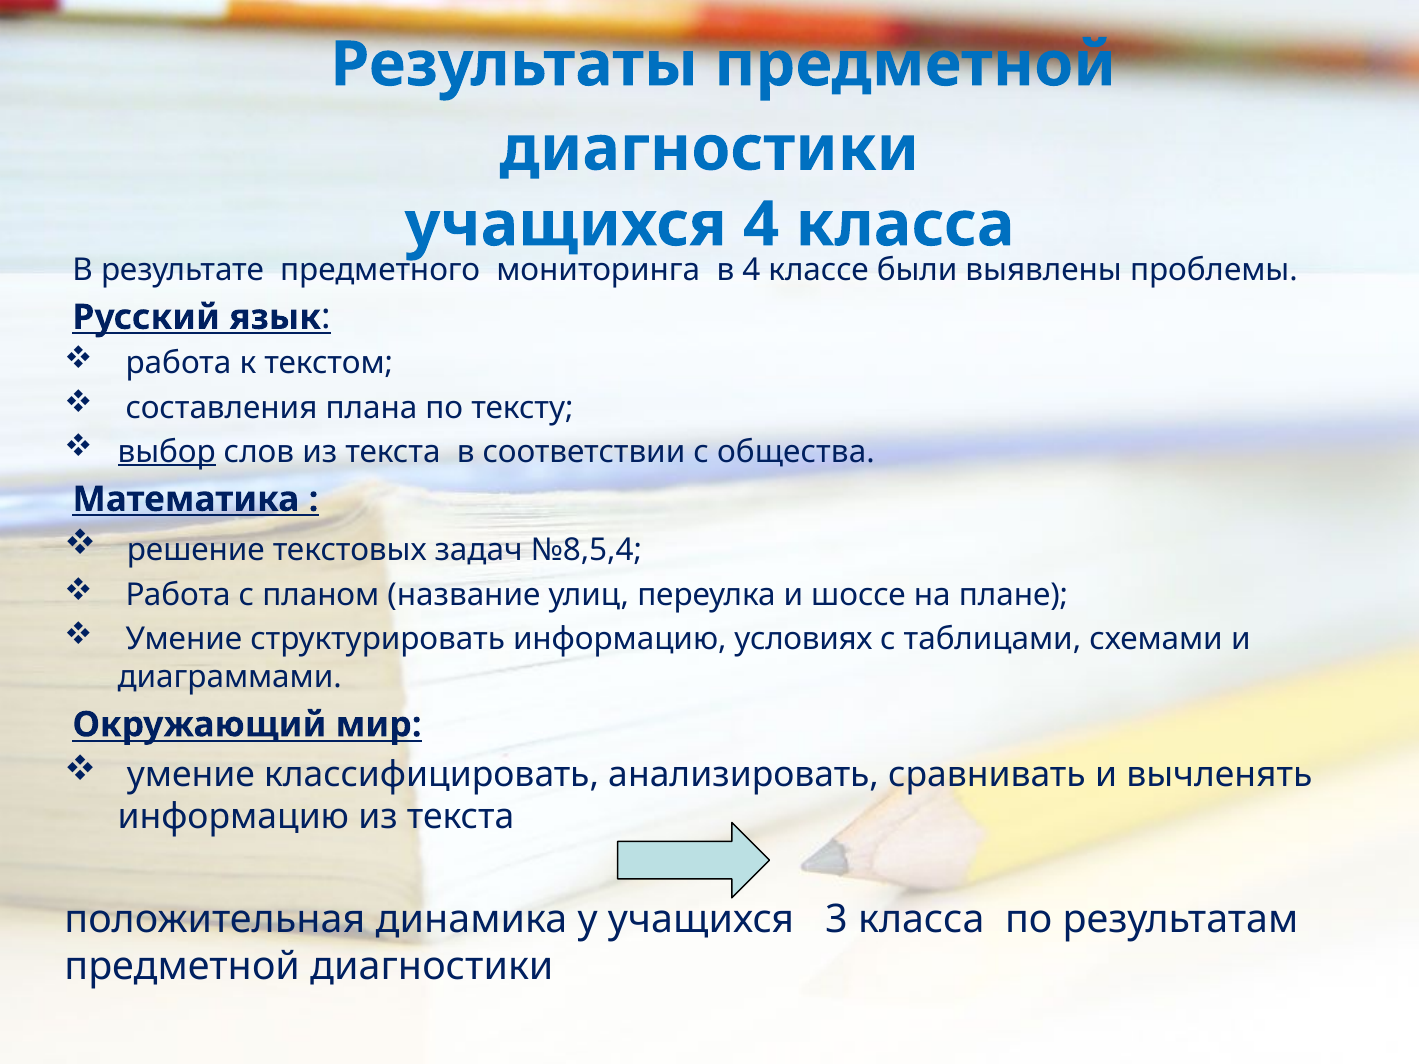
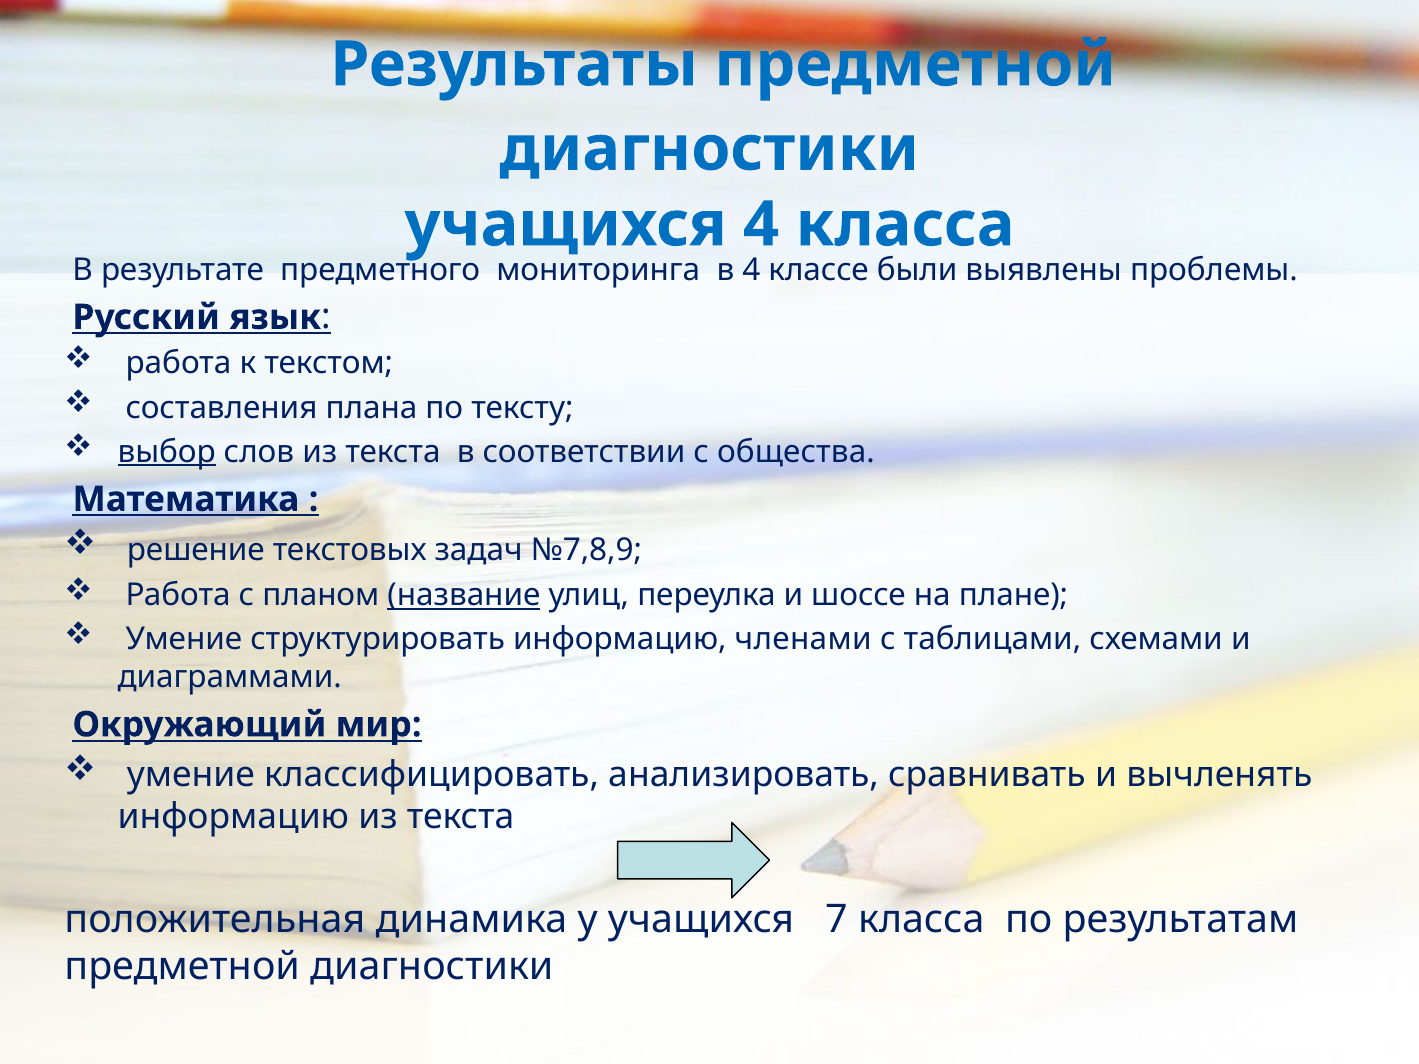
№8,5,4: №8,5,4 -> №7,8,9 (586, 550)
название underline: none -> present (464, 595)
условиях: условиях -> членами (803, 639)
3: 3 -> 7 (836, 920)
